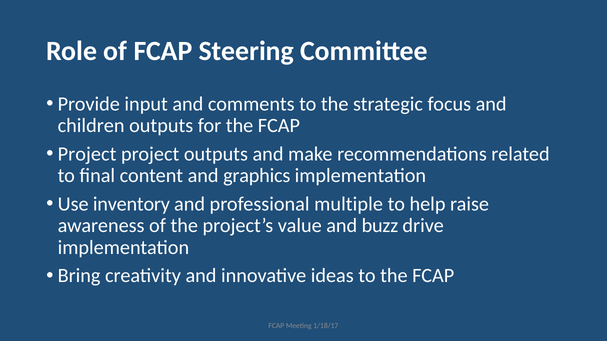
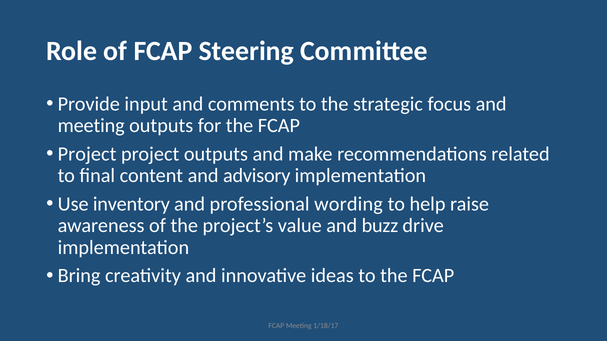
children: children -> meeting (91, 126)
graphics: graphics -> advisory (257, 176)
multiple: multiple -> wording (349, 204)
